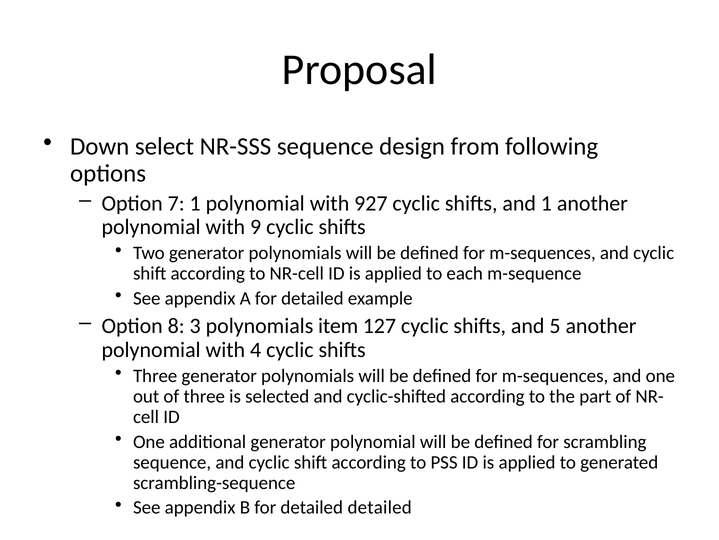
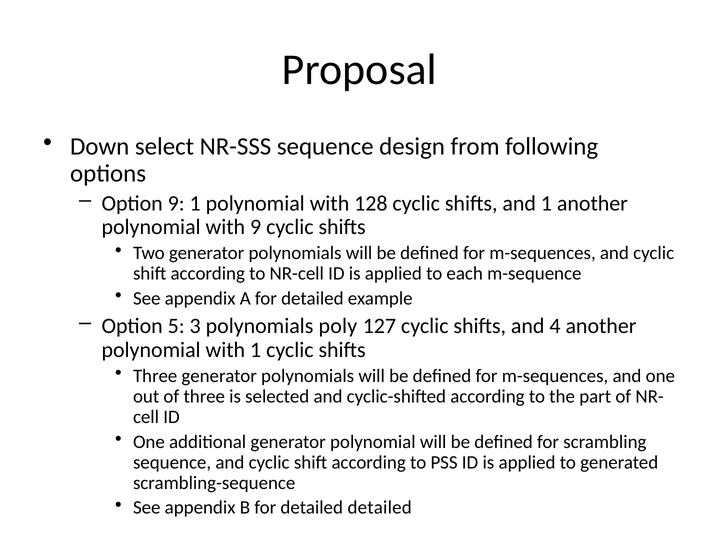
Option 7: 7 -> 9 (176, 203)
927: 927 -> 128 (371, 203)
8: 8 -> 5 (176, 326)
item: item -> poly (338, 326)
5: 5 -> 4 (555, 326)
with 4: 4 -> 1 (256, 349)
